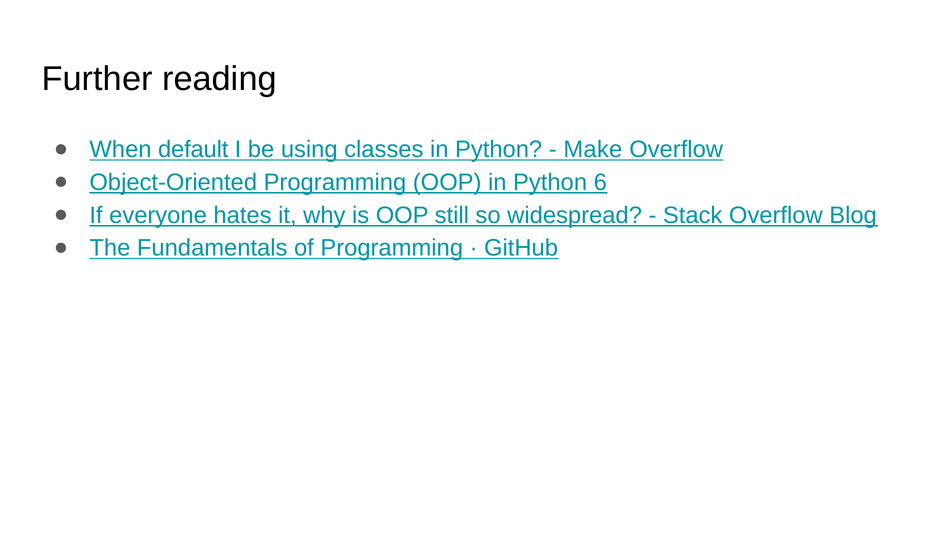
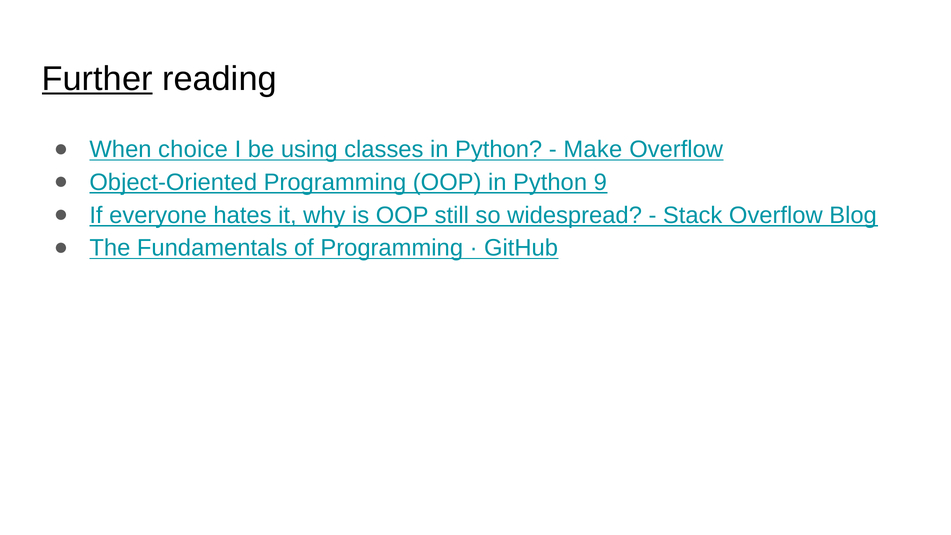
Further underline: none -> present (97, 79)
default: default -> choice (193, 150)
6: 6 -> 9 (600, 182)
